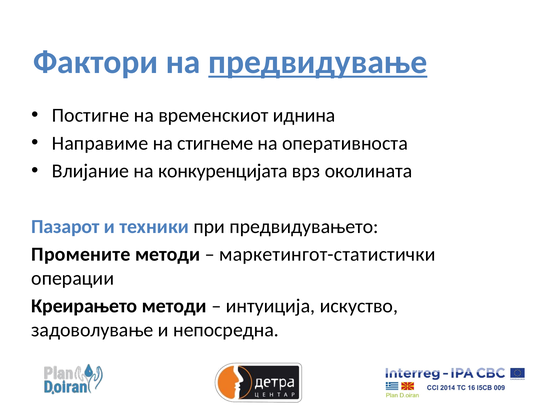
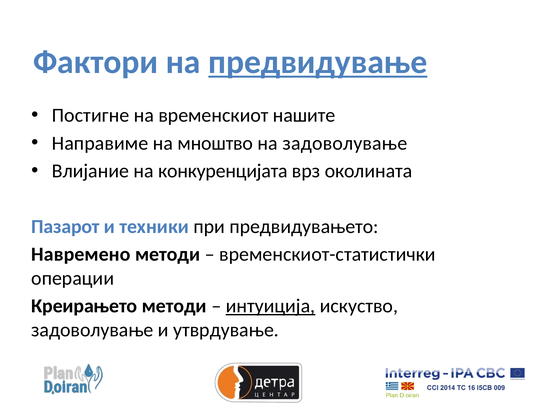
иднина: иднина -> нашите (304, 116)
стигнеме: стигнеме -> мноштво (215, 143)
на оперативноста: оперативноста -> задоволување (345, 143)
Промените: Промените -> Навремено (81, 255)
маркетингот-статистички: маркетингот-статистички -> временскиот-статистички (327, 255)
интуиција underline: none -> present (270, 306)
непосредна: непосредна -> утврдување (226, 330)
